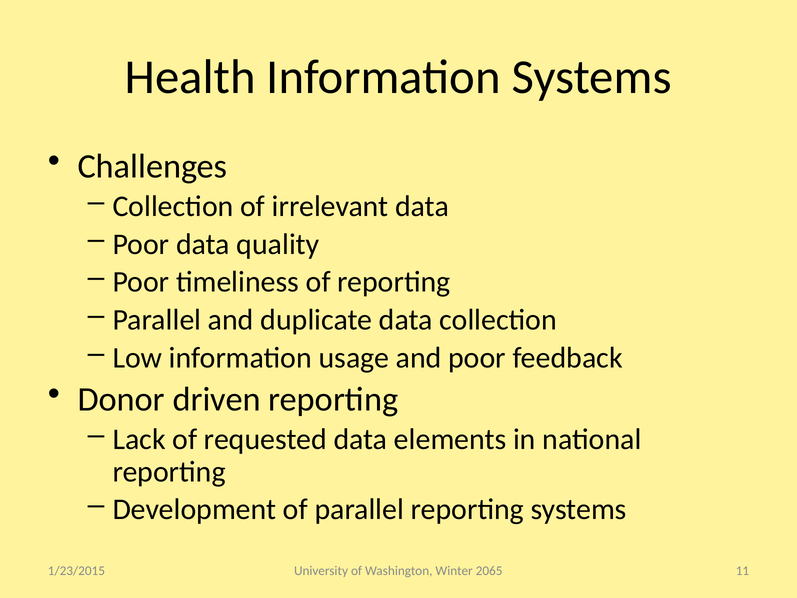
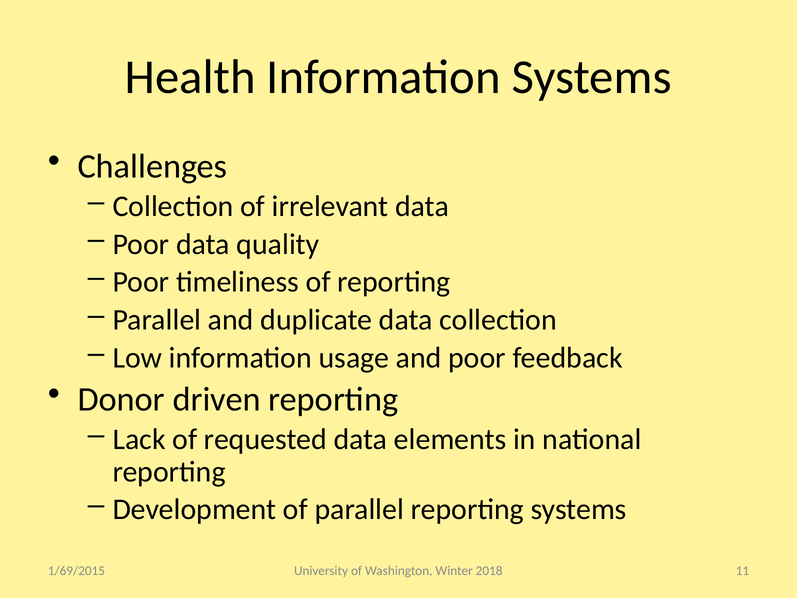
2065: 2065 -> 2018 (489, 571)
1/23/2015: 1/23/2015 -> 1/69/2015 (76, 571)
